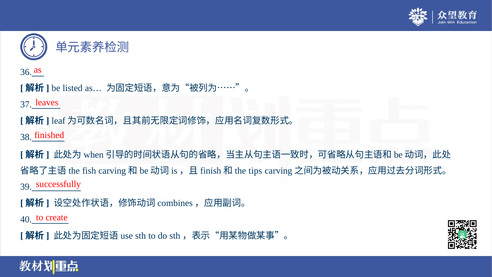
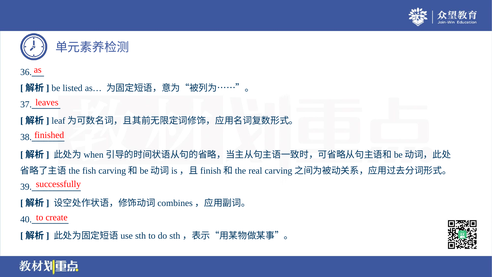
tips: tips -> real (255, 171)
